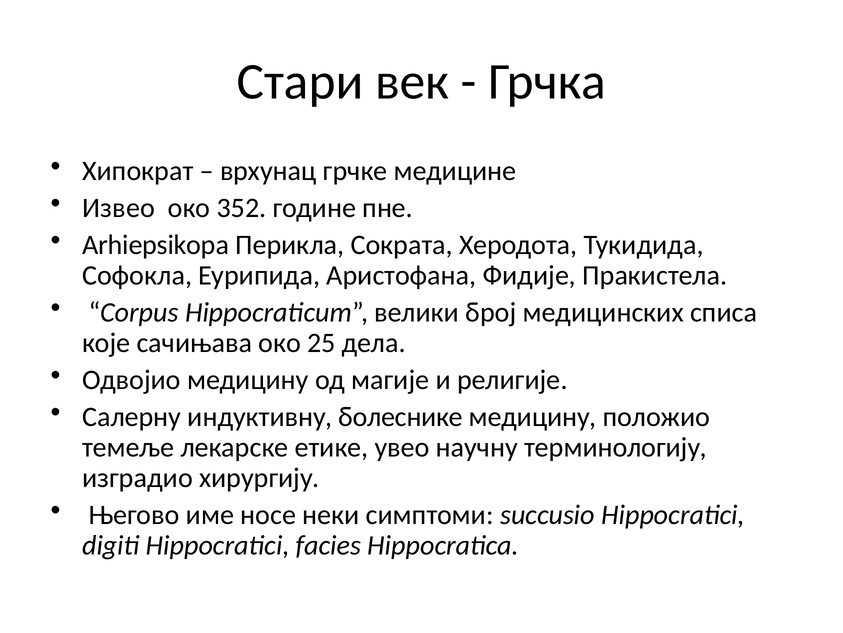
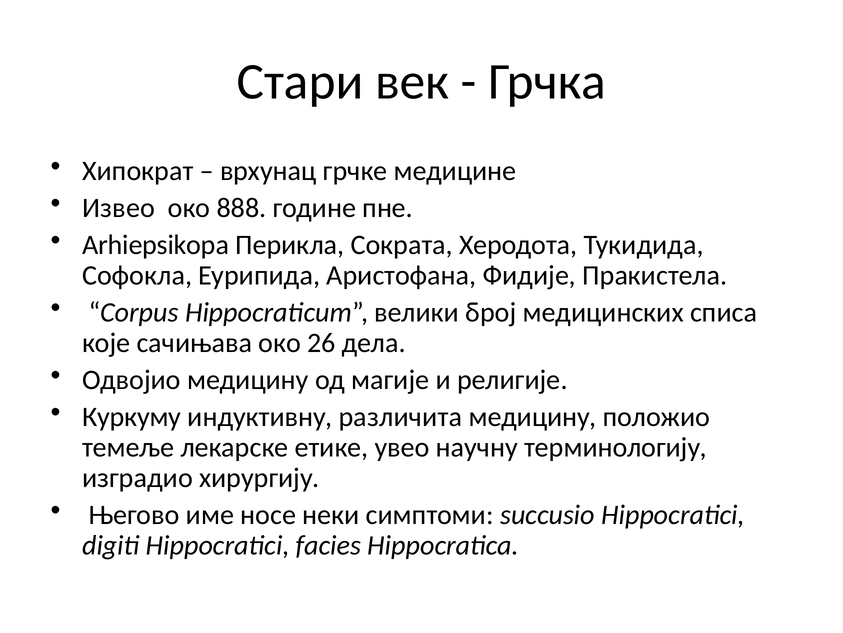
352: 352 -> 888 (241, 208)
25: 25 -> 26 (321, 342)
Салерну: Салерну -> Куркуму (132, 417)
болеснике: болеснике -> различита (400, 417)
